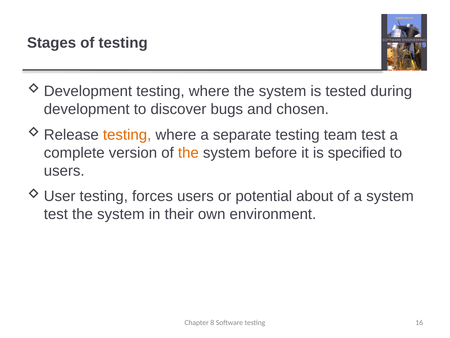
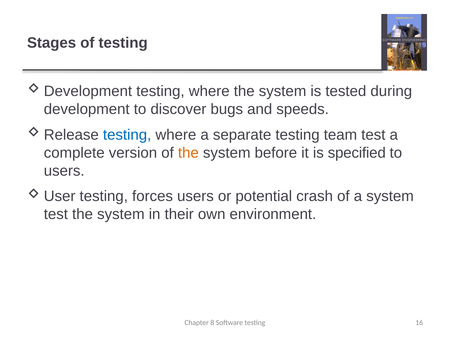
chosen: chosen -> speeds (303, 109)
testing colour: orange -> blue (127, 135)
about: about -> crash (315, 196)
